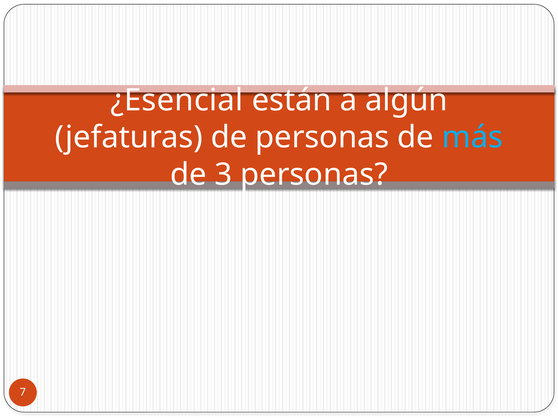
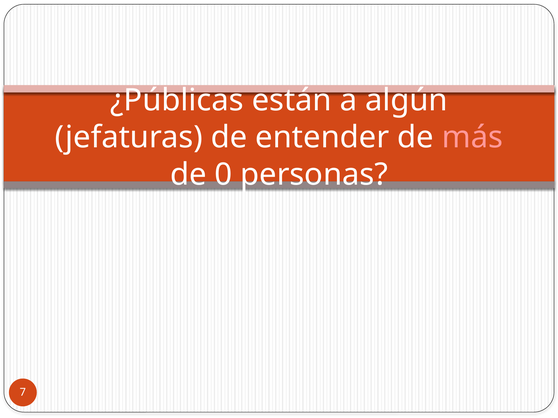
¿Esencial: ¿Esencial -> ¿Públicas (177, 100)
de personas: personas -> entender (322, 137)
más colour: light blue -> pink (472, 137)
3: 3 -> 0 (223, 175)
